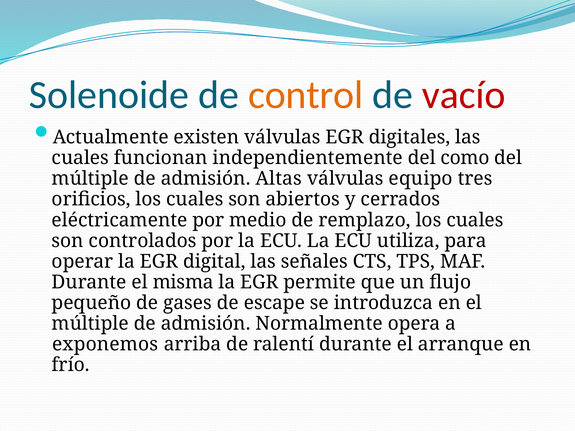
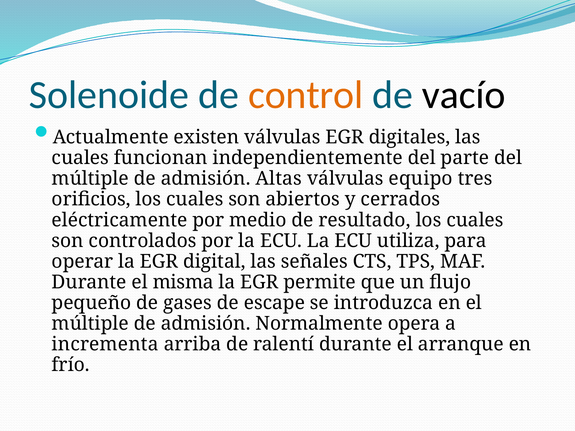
vacío colour: red -> black (464, 95)
como: como -> parte (465, 158)
remplazo: remplazo -> resultado (365, 220)
exponemos: exponemos -> incrementa (105, 344)
